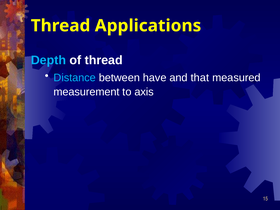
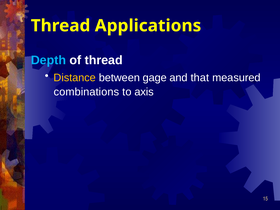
Distance colour: light blue -> yellow (75, 78)
have: have -> gage (155, 78)
measurement: measurement -> combinations (86, 92)
